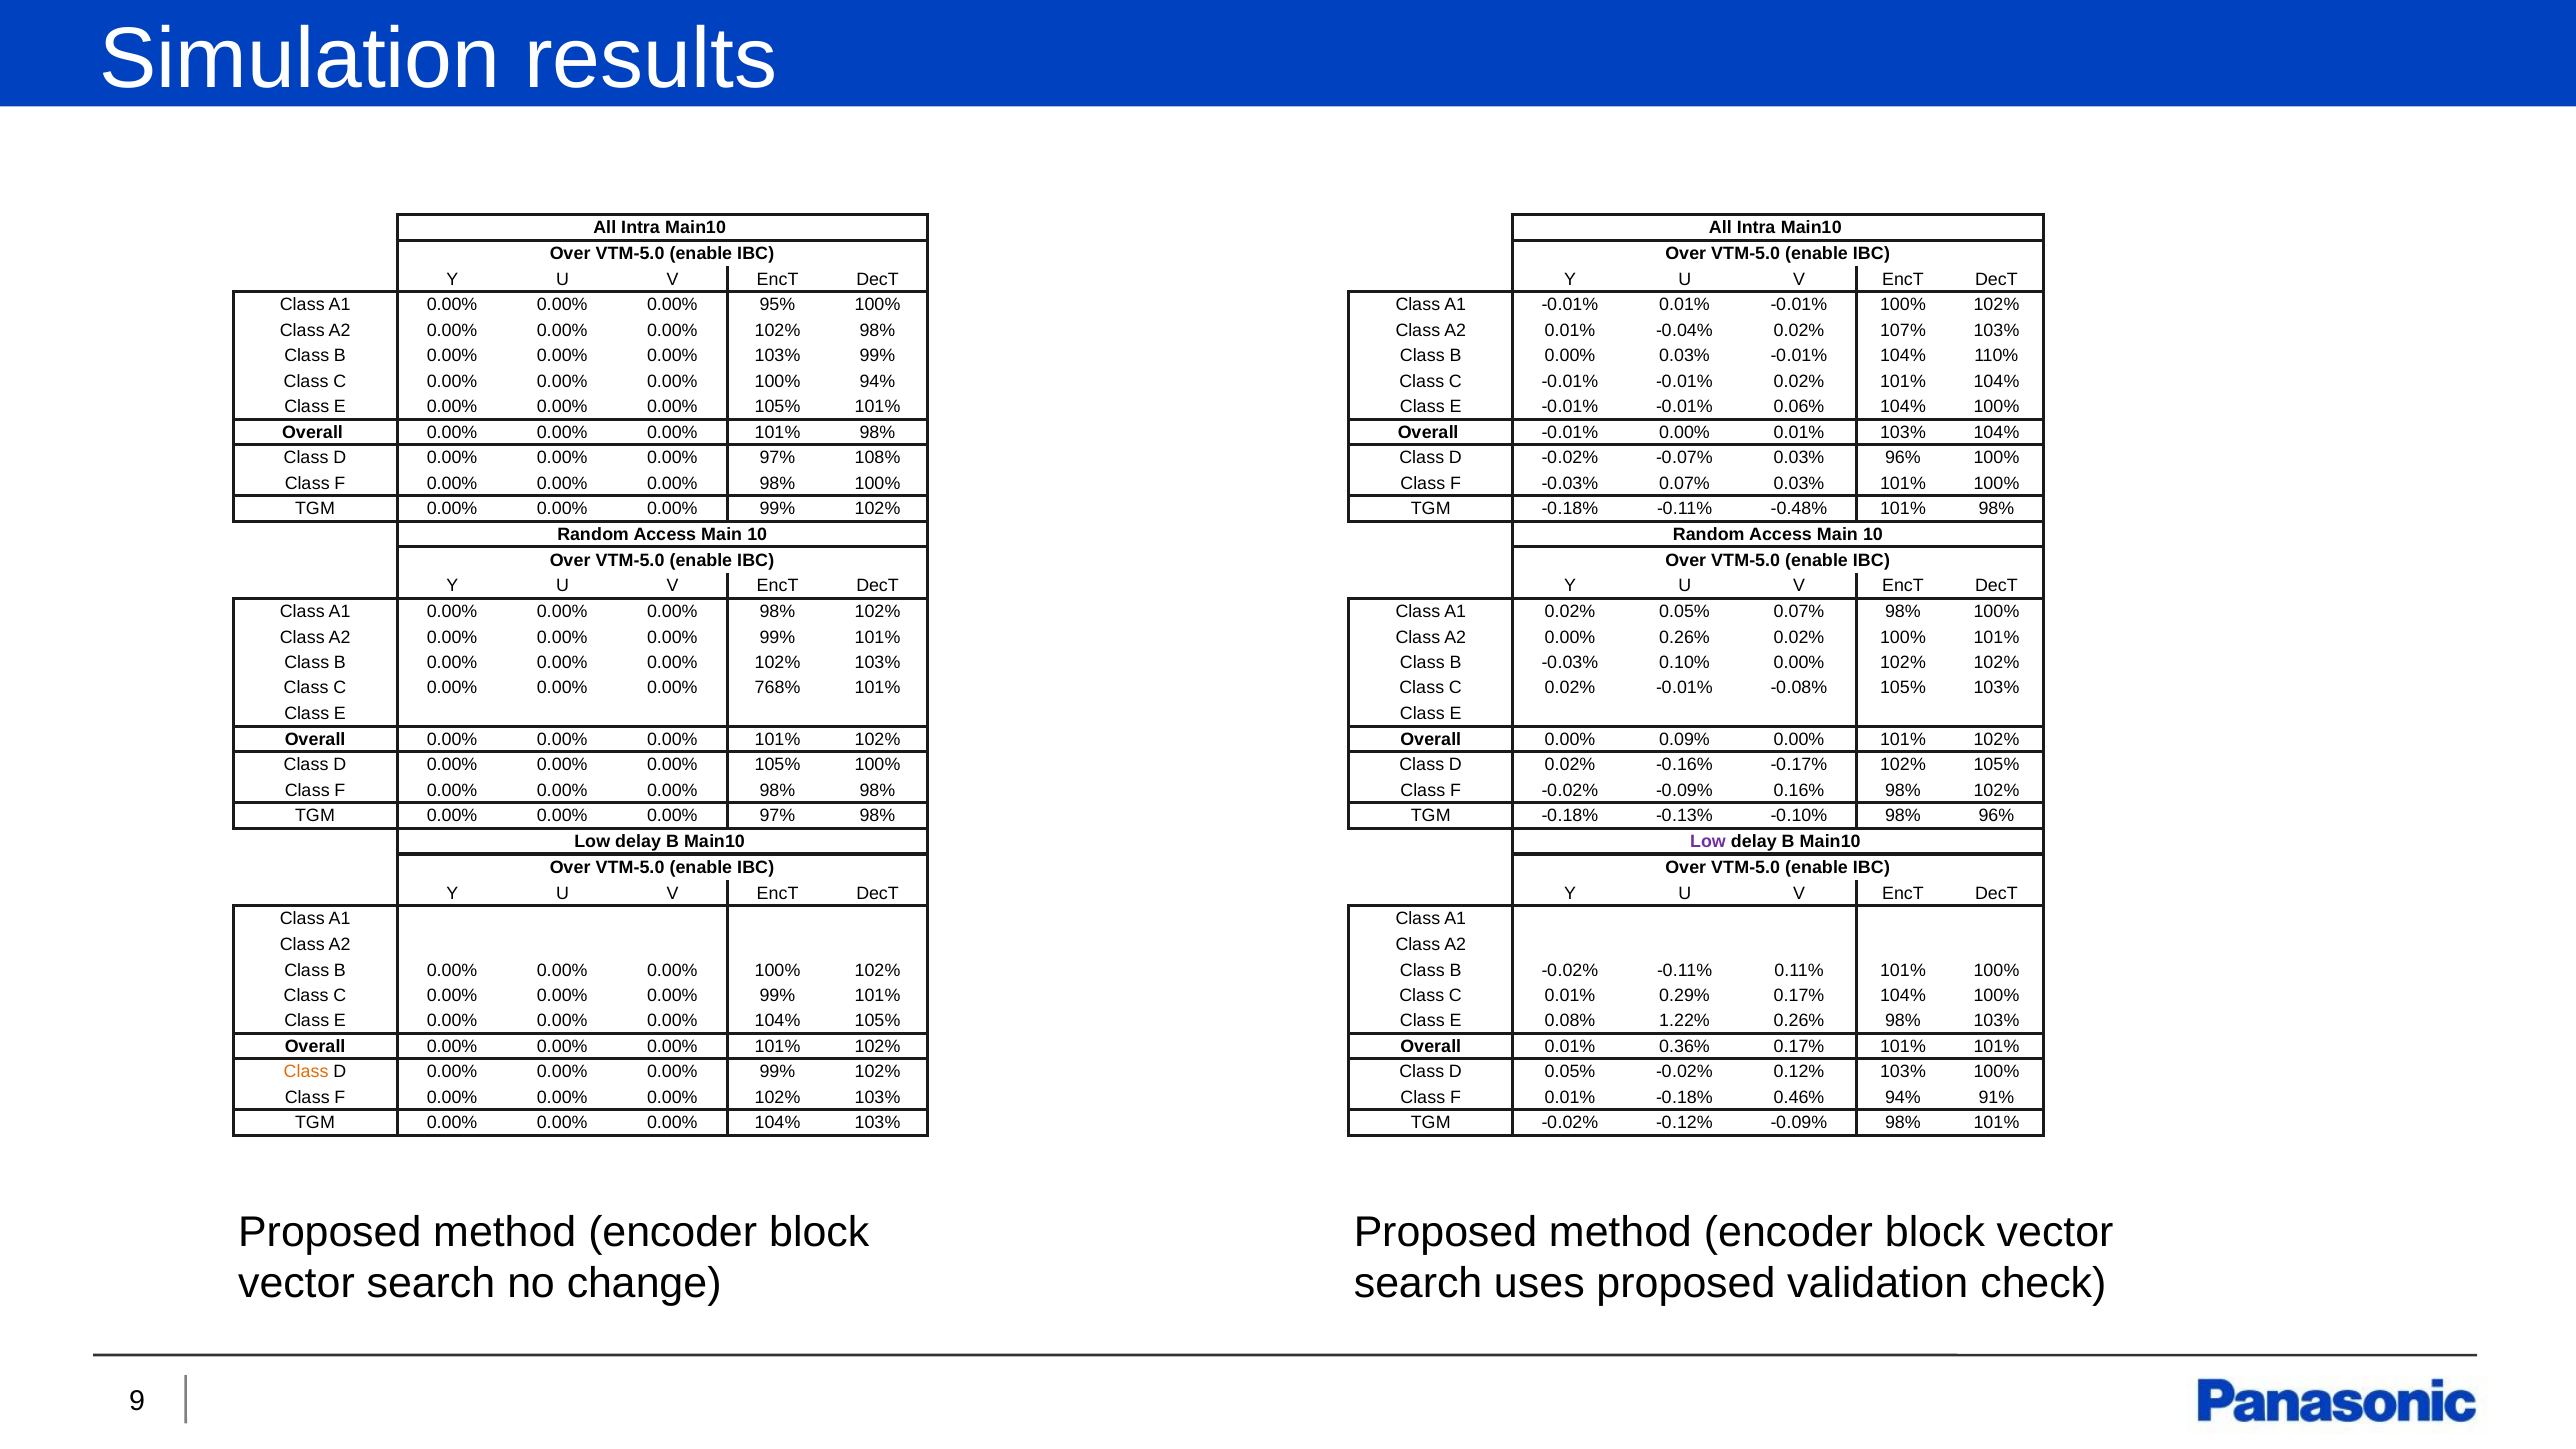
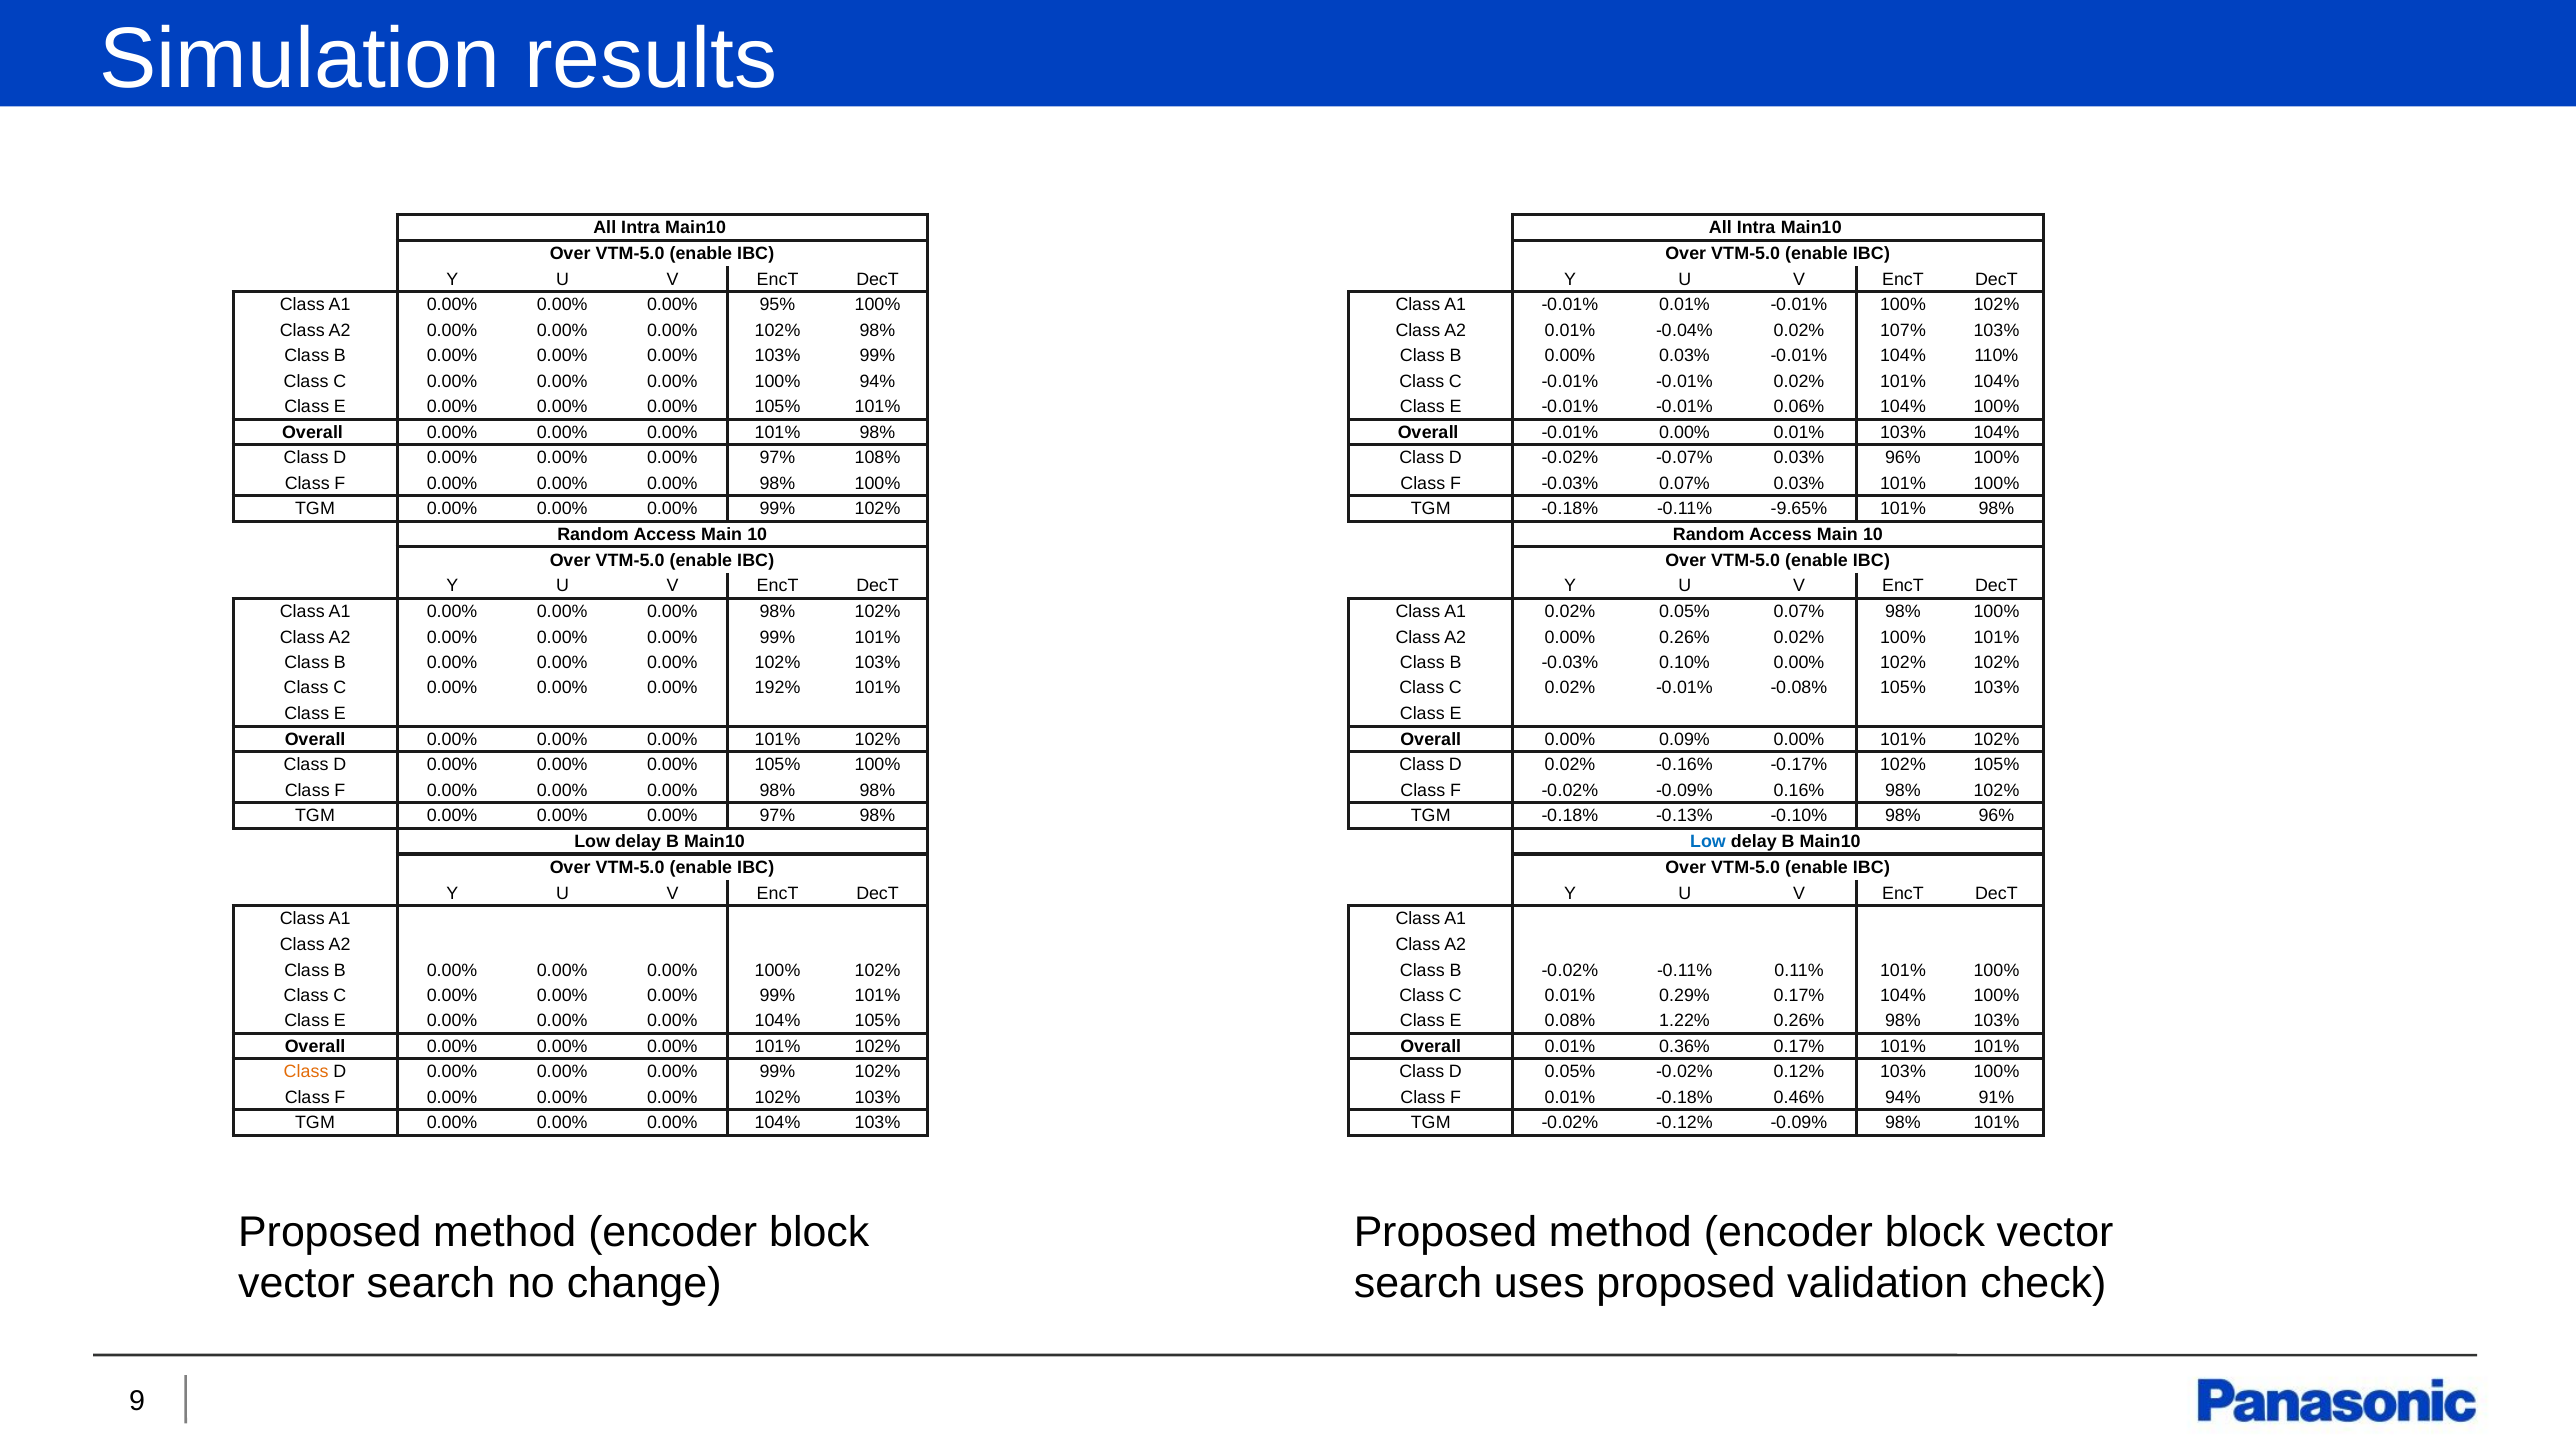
-0.48%: -0.48% -> -9.65% (1799, 509)
768%: 768% -> 192% (778, 688)
Low colour: purple -> blue (1708, 841)
